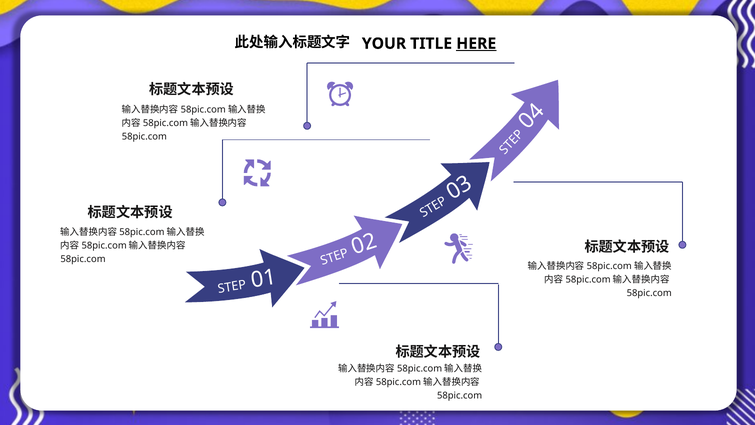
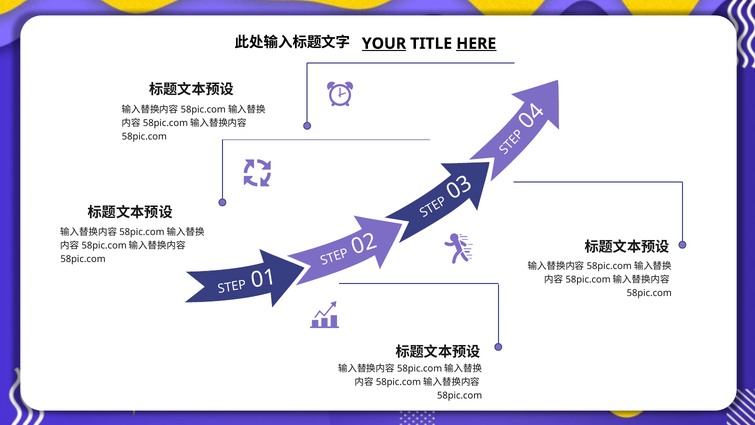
YOUR underline: none -> present (384, 44)
